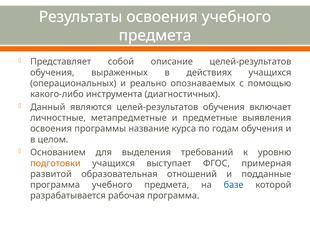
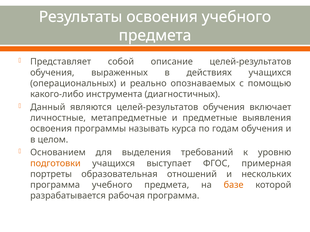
название: название -> называть (149, 129)
развитой: развитой -> портреты (51, 174)
подданные: подданные -> нескольких (266, 174)
базе colour: blue -> orange (234, 185)
